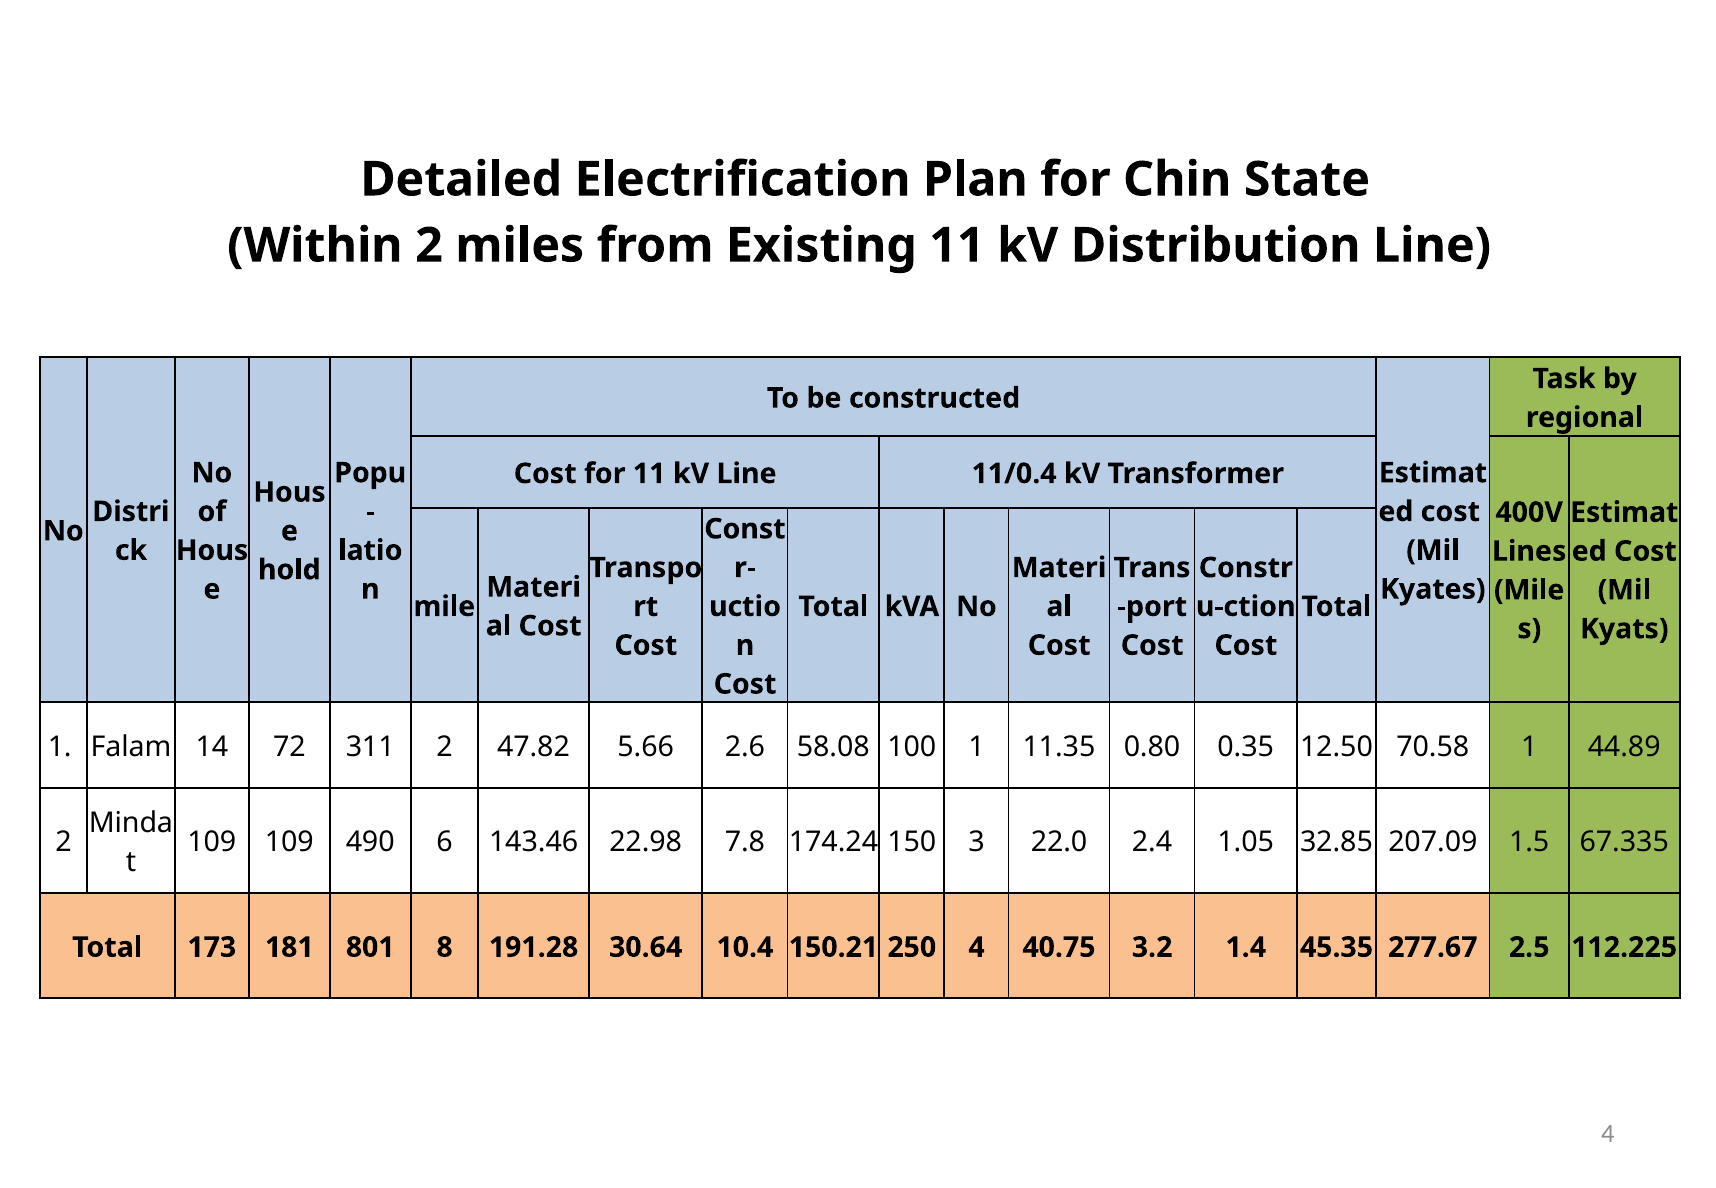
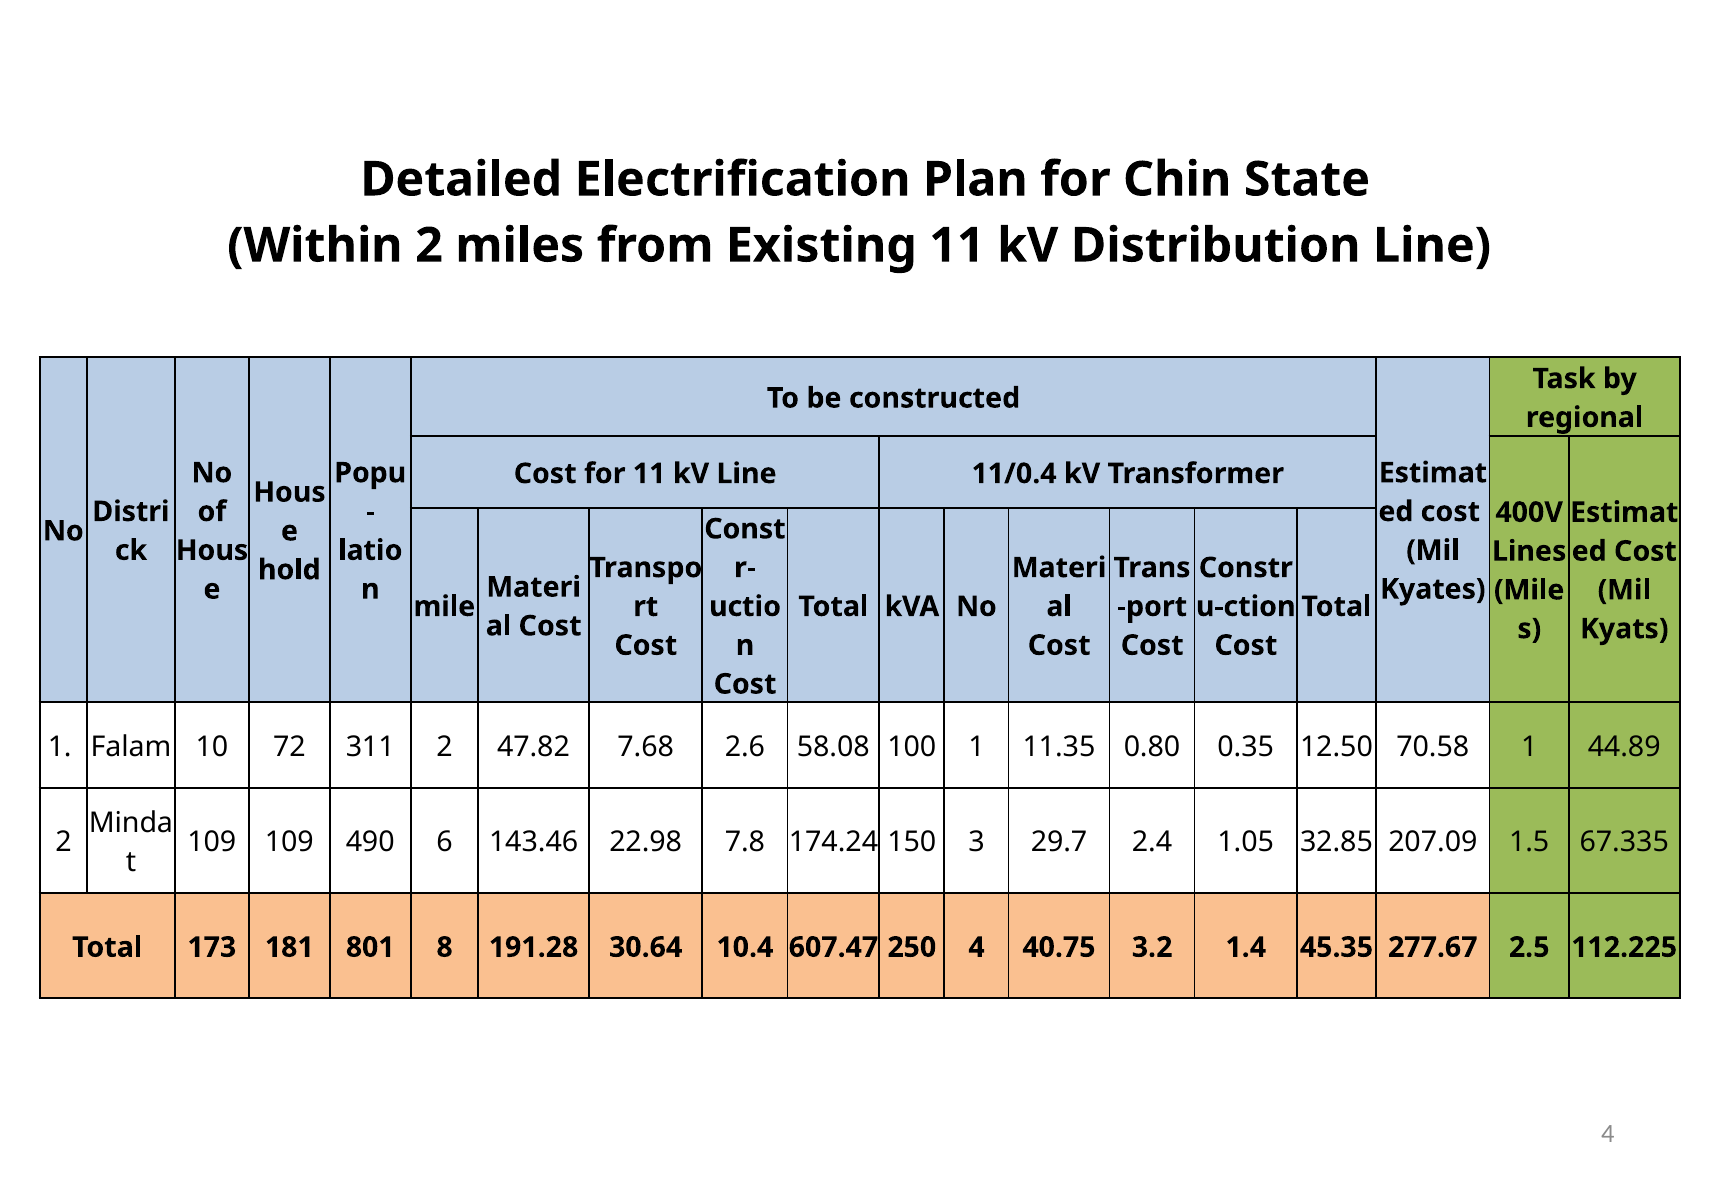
14: 14 -> 10 (212, 747)
5.66: 5.66 -> 7.68 (646, 747)
22.0: 22.0 -> 29.7 (1059, 842)
150.21: 150.21 -> 607.47 (833, 947)
